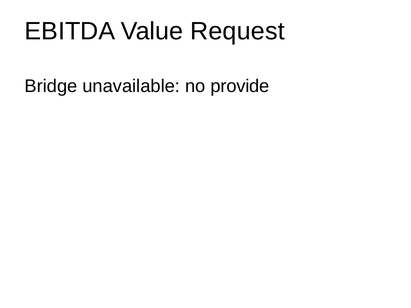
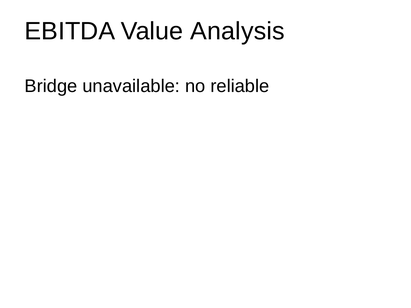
Request: Request -> Analysis (237, 31)
provide: provide -> reliable (240, 86)
